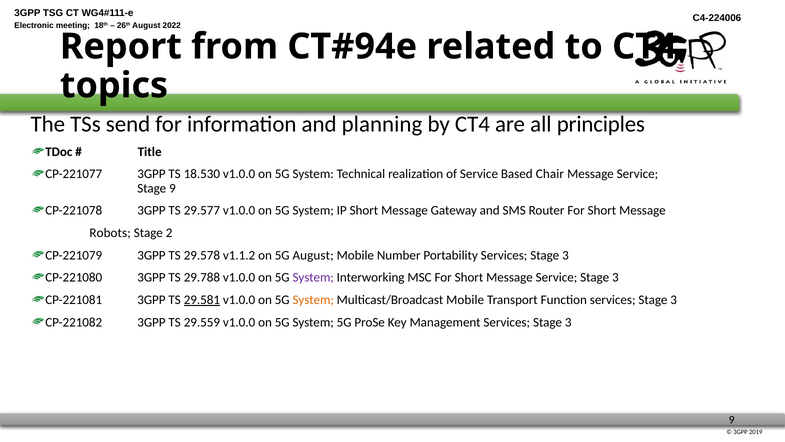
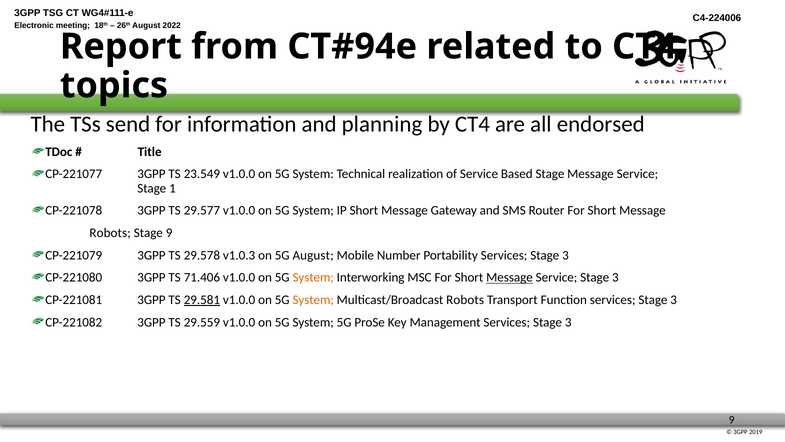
principles: principles -> endorsed (601, 124)
18.530: 18.530 -> 23.549 (202, 174)
Based Chair: Chair -> Stage (550, 174)
Stage 9: 9 -> 1 (172, 188)
Stage 2: 2 -> 9 (169, 233)
v1.1.2: v1.1.2 -> v1.0.3 (239, 255)
29.788: 29.788 -> 71.406 (202, 277)
System colour: purple -> orange (313, 277)
Message underline: none -> present (510, 277)
Multicast/Broadcast Mobile: Mobile -> Robots (465, 300)
